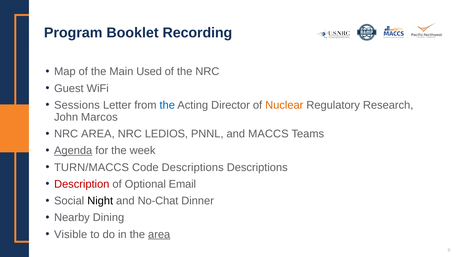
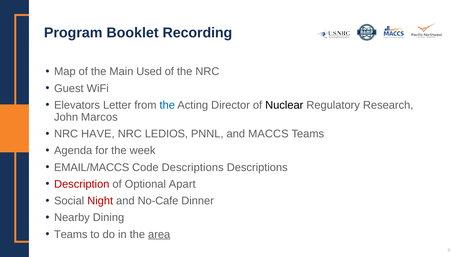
Sessions: Sessions -> Elevators (77, 105)
Nuclear colour: orange -> black (284, 105)
NRC AREA: AREA -> HAVE (98, 134)
Agenda underline: present -> none (73, 150)
TURN/MACCS: TURN/MACCS -> EMAIL/MACCS (92, 167)
Email: Email -> Apart (182, 184)
Night colour: black -> red (100, 200)
No-Chat: No-Chat -> No-Cafe (158, 200)
Visible: Visible -> Teams (71, 234)
